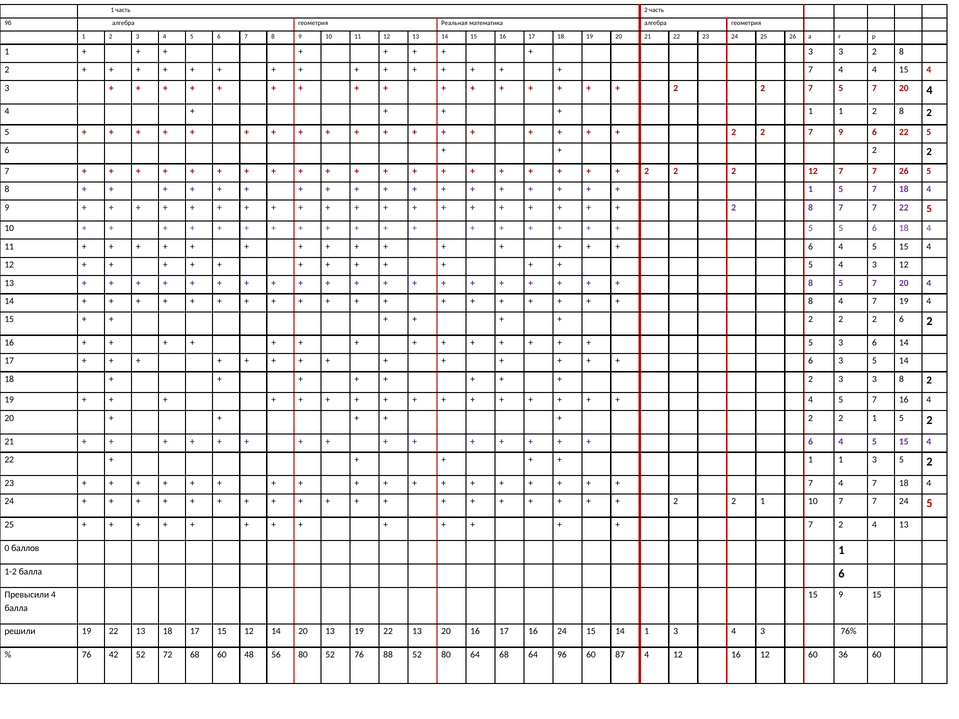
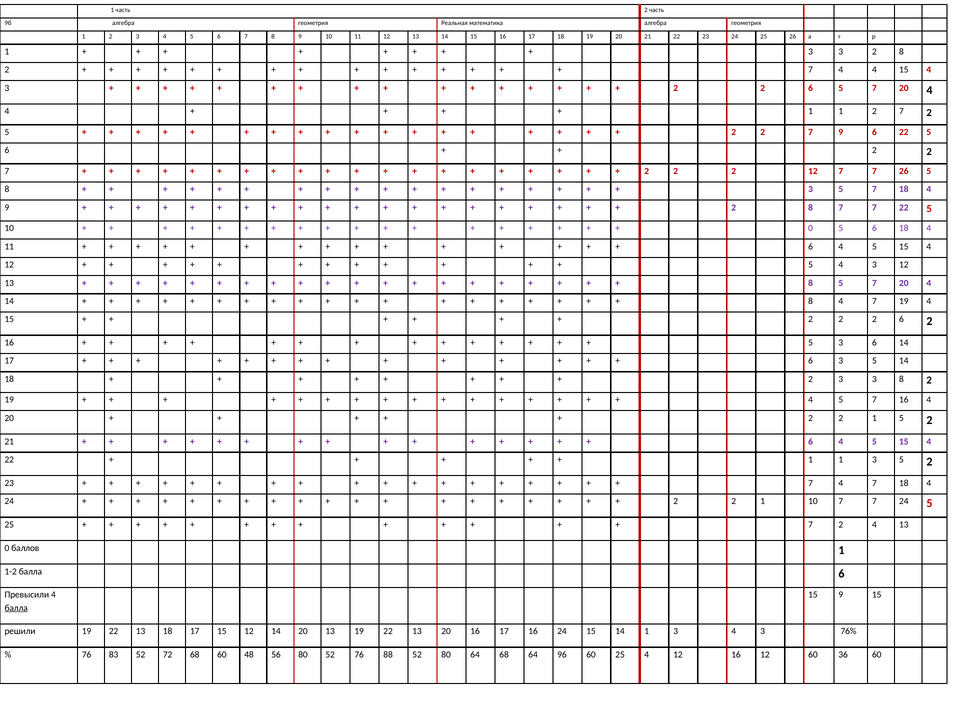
7: 7 -> 6 (811, 88)
1 2 8: 8 -> 7 (901, 111)
1: 1 -> 3 (811, 189)
5: 5 -> 0 (811, 228)
балла underline: none -> present (16, 608)
42: 42 -> 83 (114, 655)
60 87: 87 -> 25 (620, 655)
